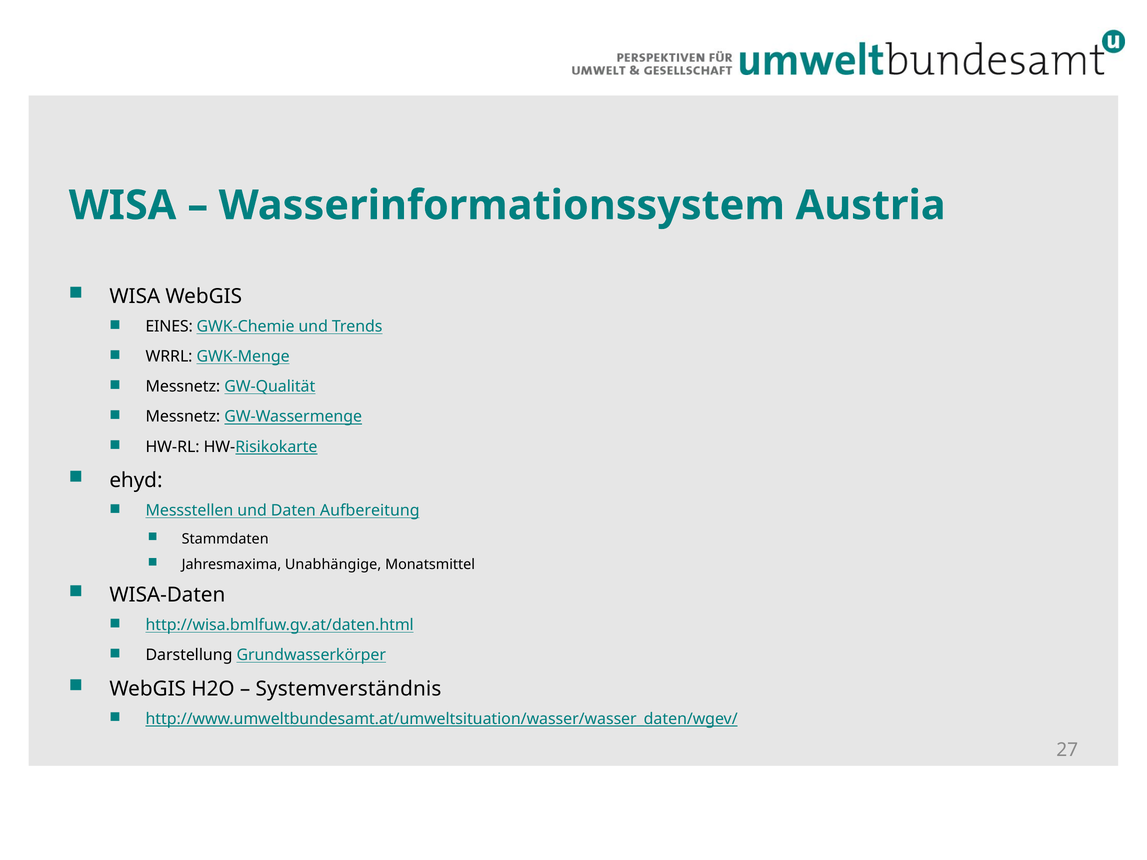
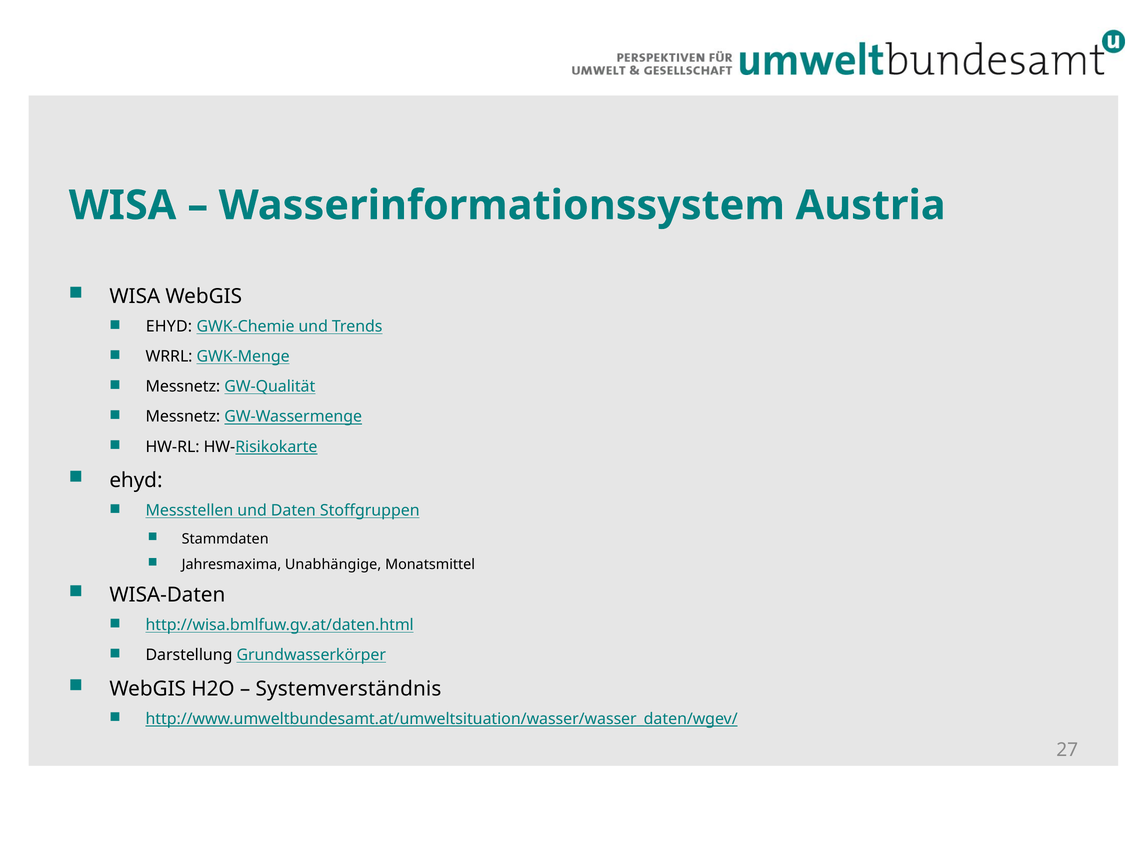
EINES: EINES -> EHYD (169, 327)
Aufbereitung: Aufbereitung -> Stoffgruppen (370, 511)
